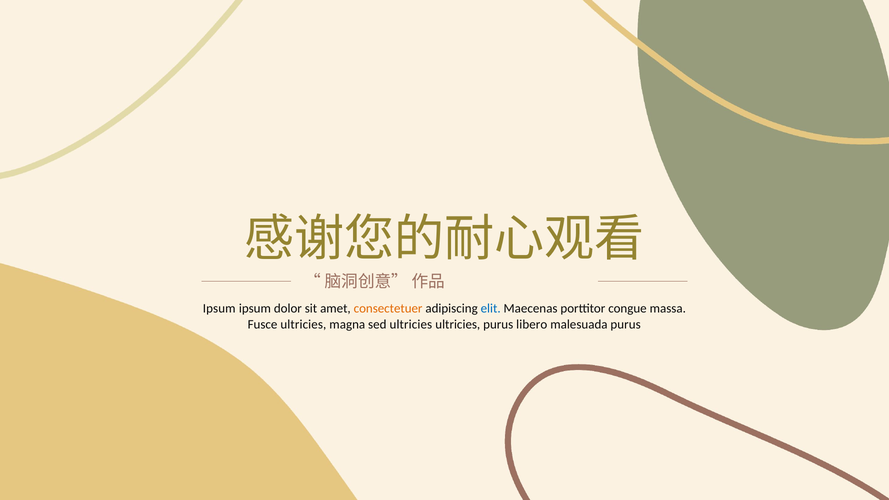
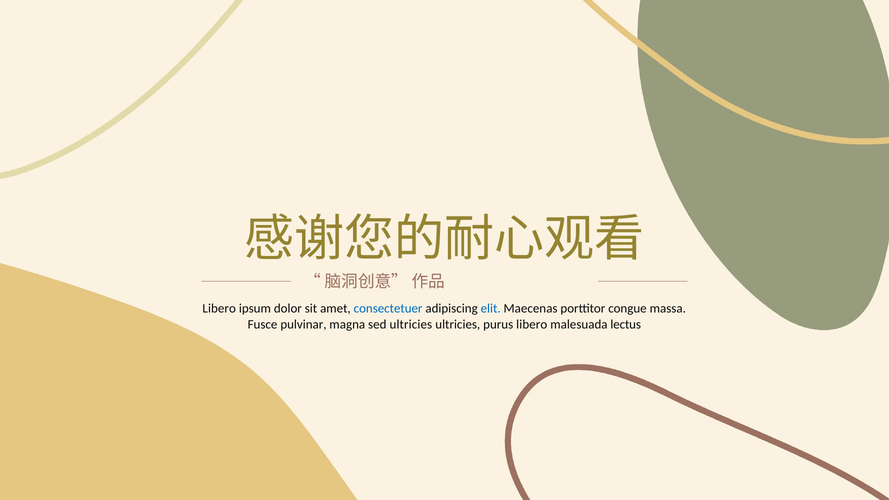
Ipsum: Ipsum -> Libero (219, 309)
consectetuer colour: orange -> blue (388, 309)
Fusce ultricies: ultricies -> pulvinar (303, 324)
malesuada purus: purus -> lectus (626, 324)
